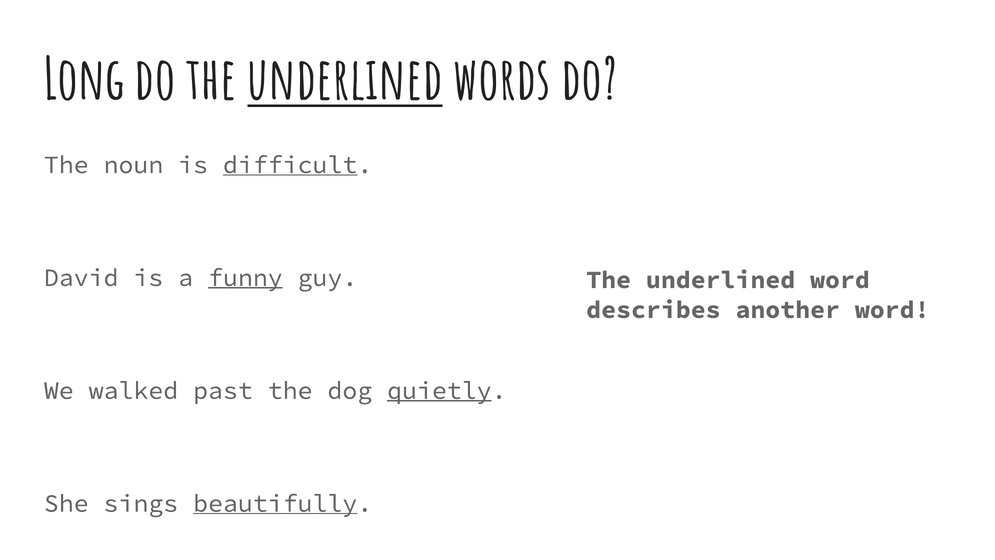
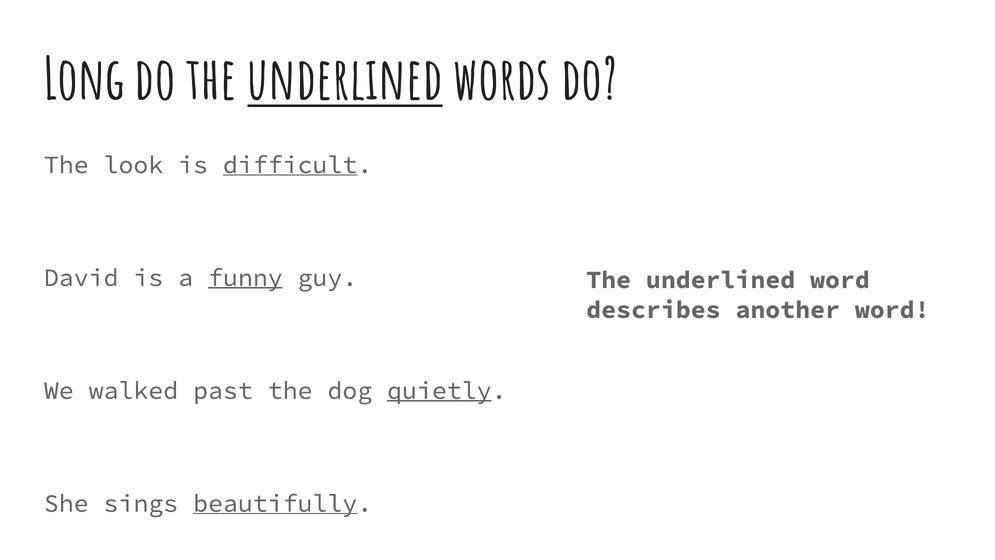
noun: noun -> look (133, 165)
